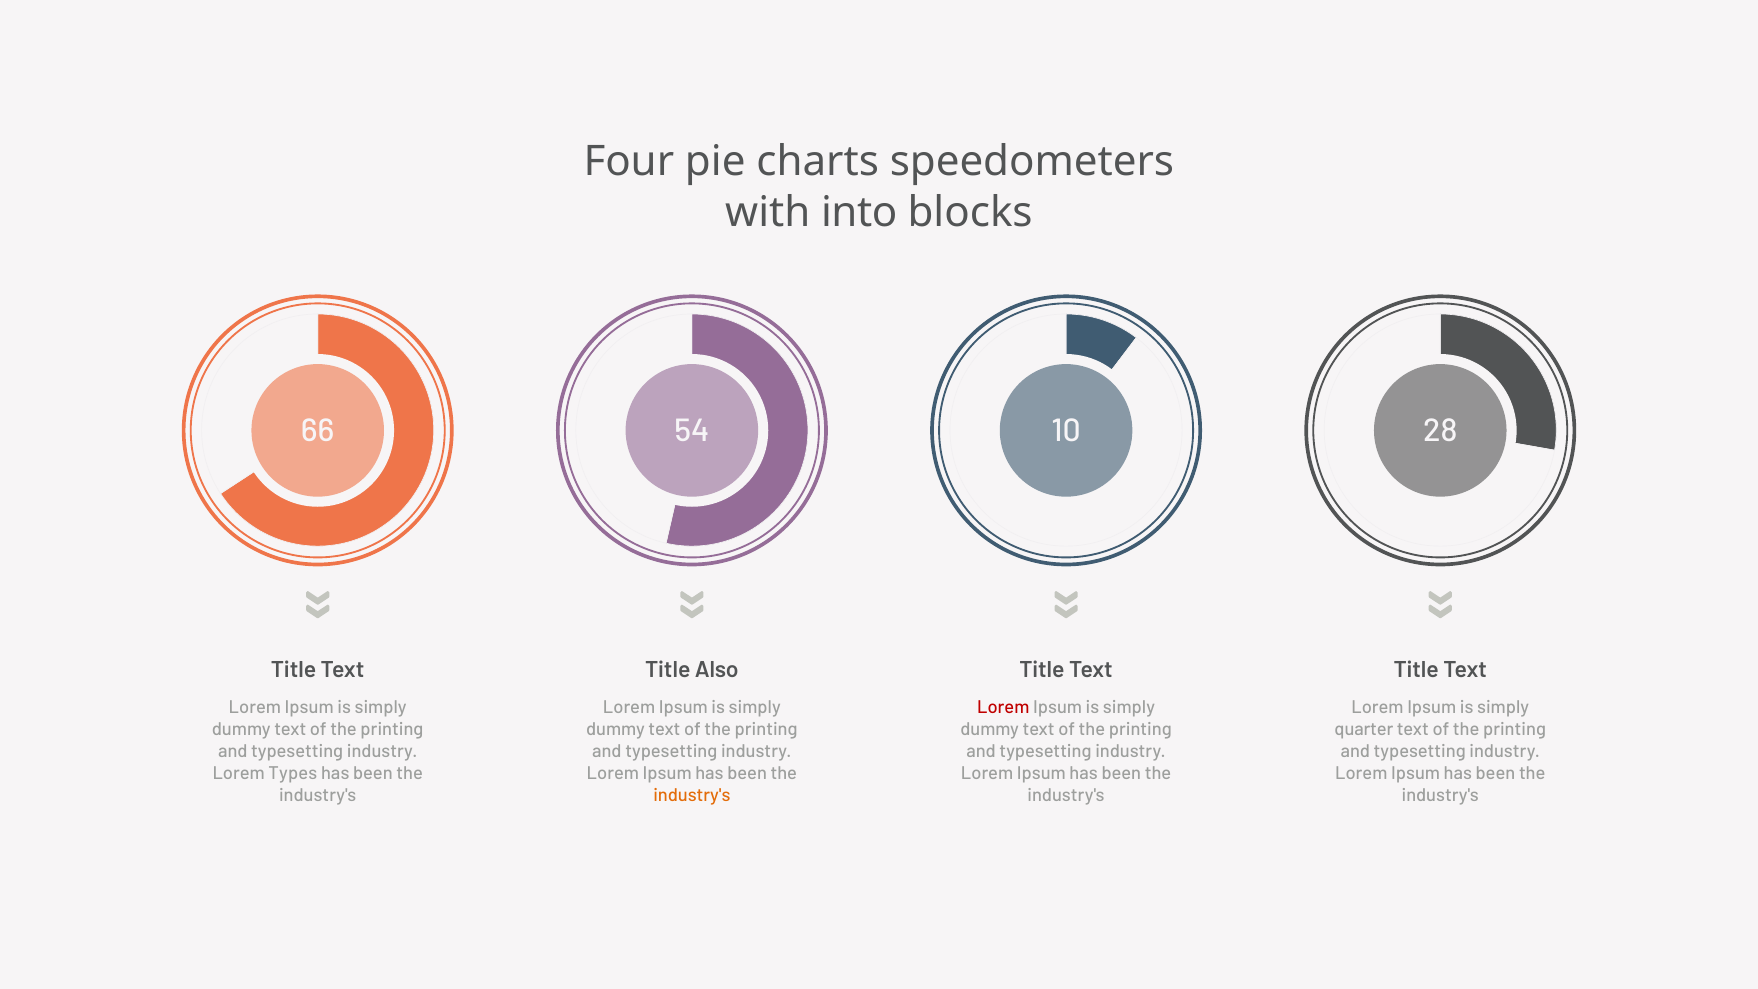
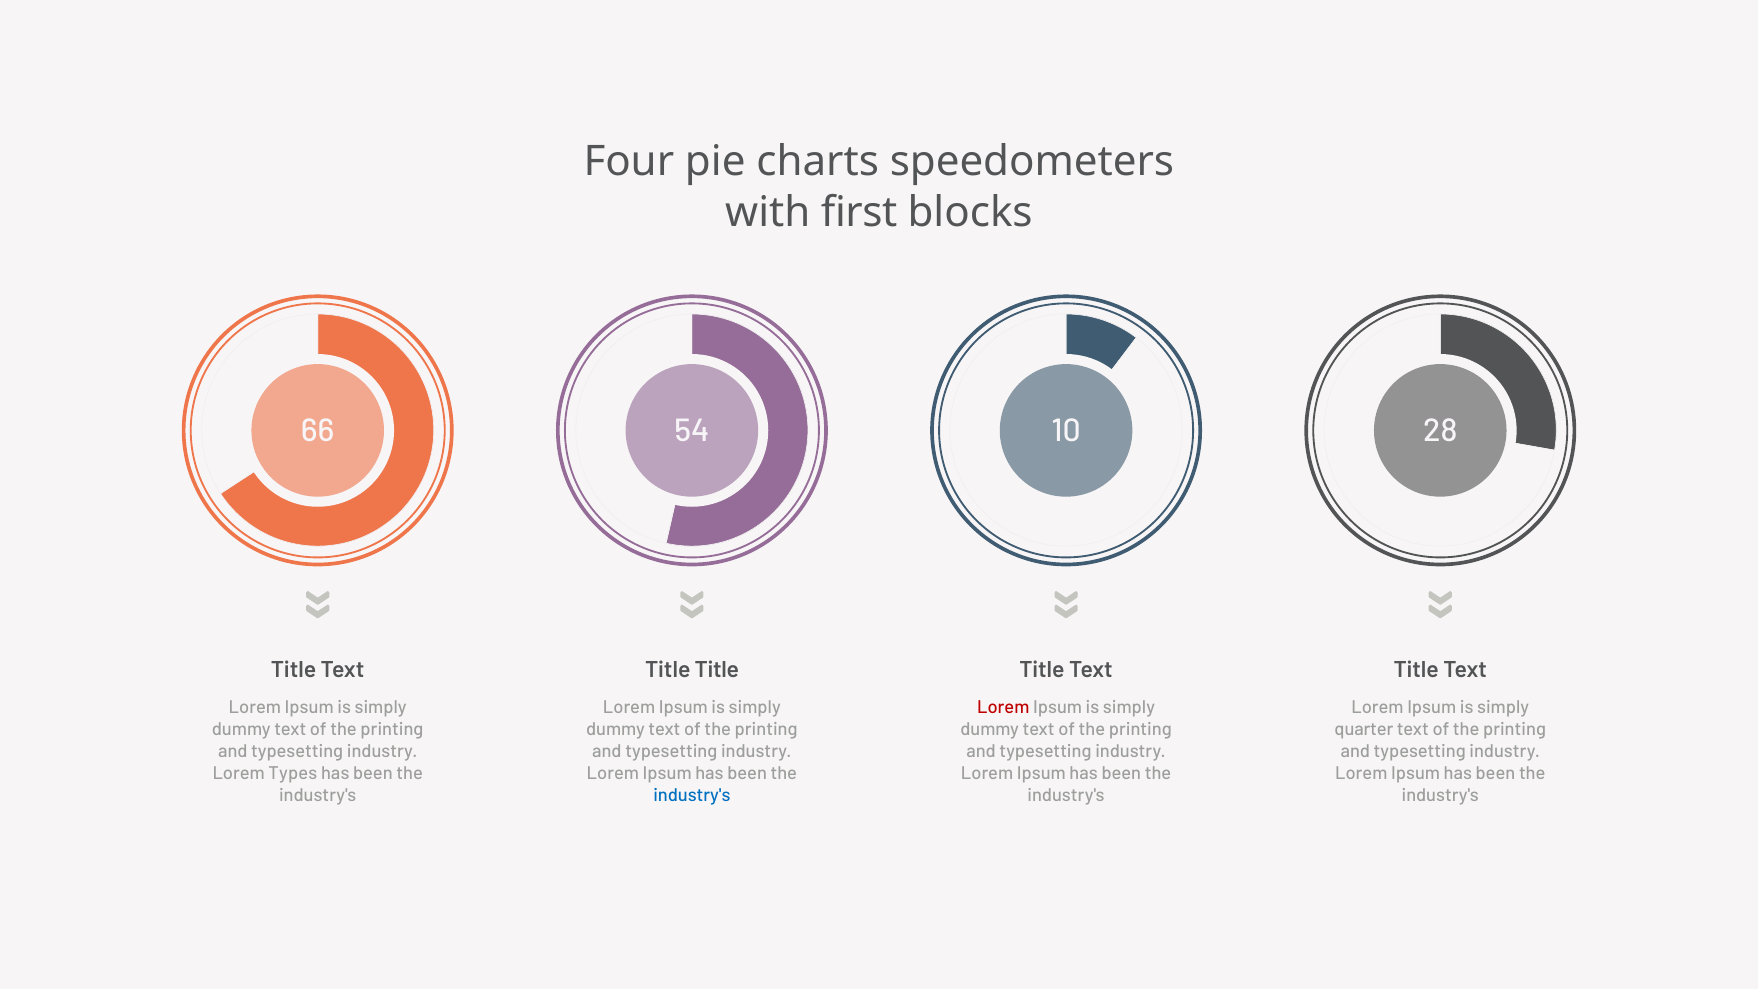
into: into -> first (859, 212)
Title Also: Also -> Title (717, 670)
industry's colour: orange -> blue (692, 795)
